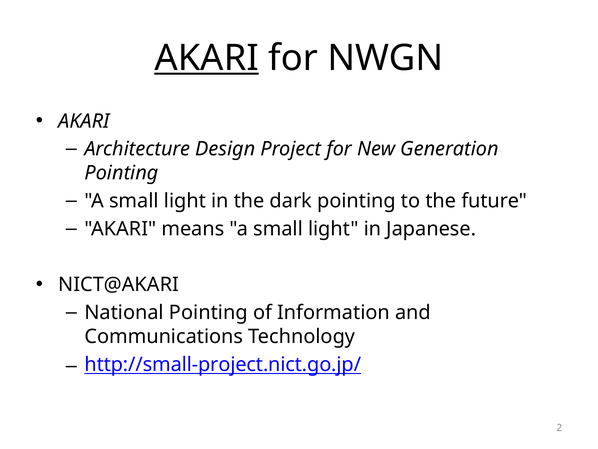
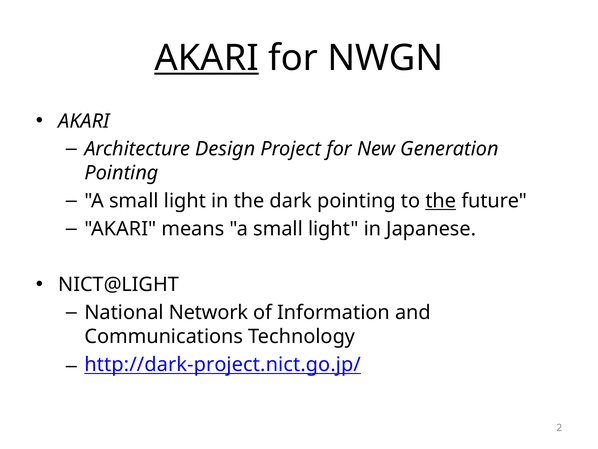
the underline: none -> present (441, 201)
NICT@AKARI: NICT@AKARI -> NICT@LIGHT (119, 284)
National Pointing: Pointing -> Network (209, 312)
http://small-project.nict.go.jp/: http://small-project.nict.go.jp/ -> http://dark-project.nict.go.jp/ (223, 364)
